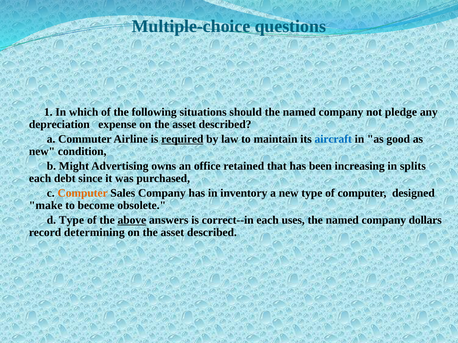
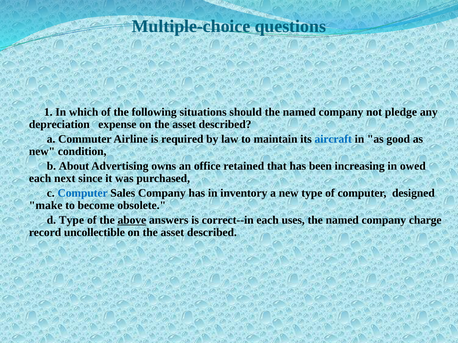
required underline: present -> none (182, 139)
Might: Might -> About (74, 166)
splits: splits -> owed (413, 166)
debt: debt -> next (65, 179)
Computer colour: orange -> blue (83, 193)
dollars: dollars -> charge (425, 220)
determining: determining -> uncollectible (94, 233)
